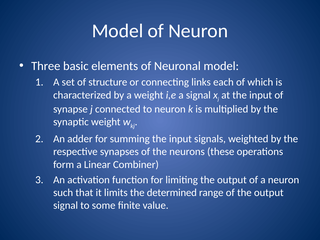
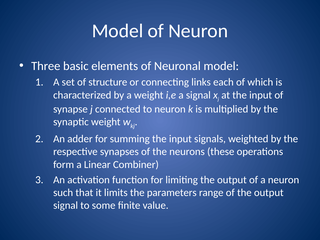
determined: determined -> parameters (172, 193)
